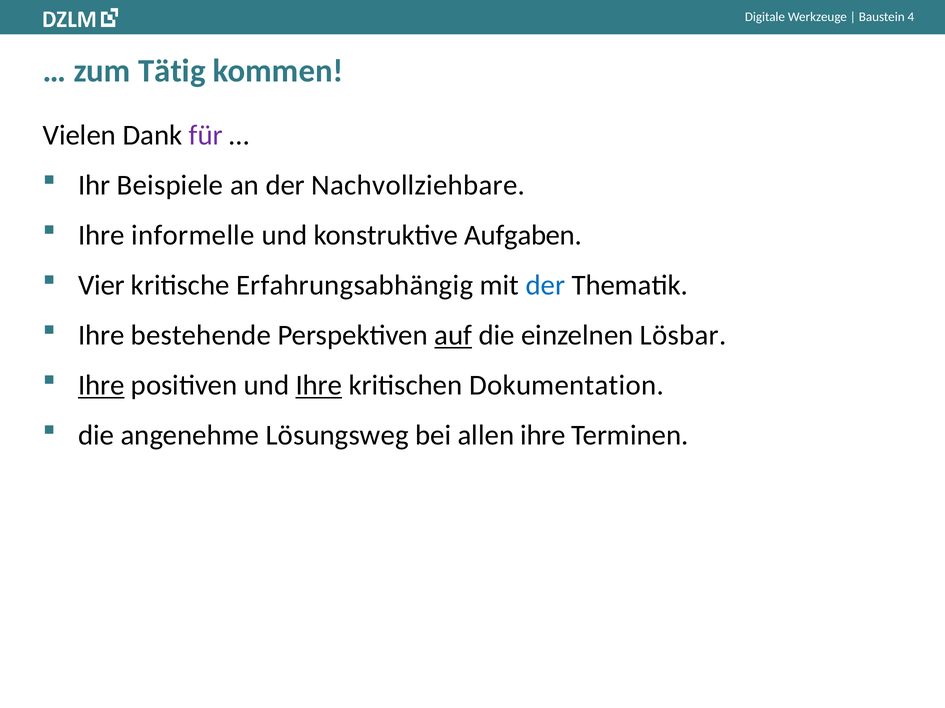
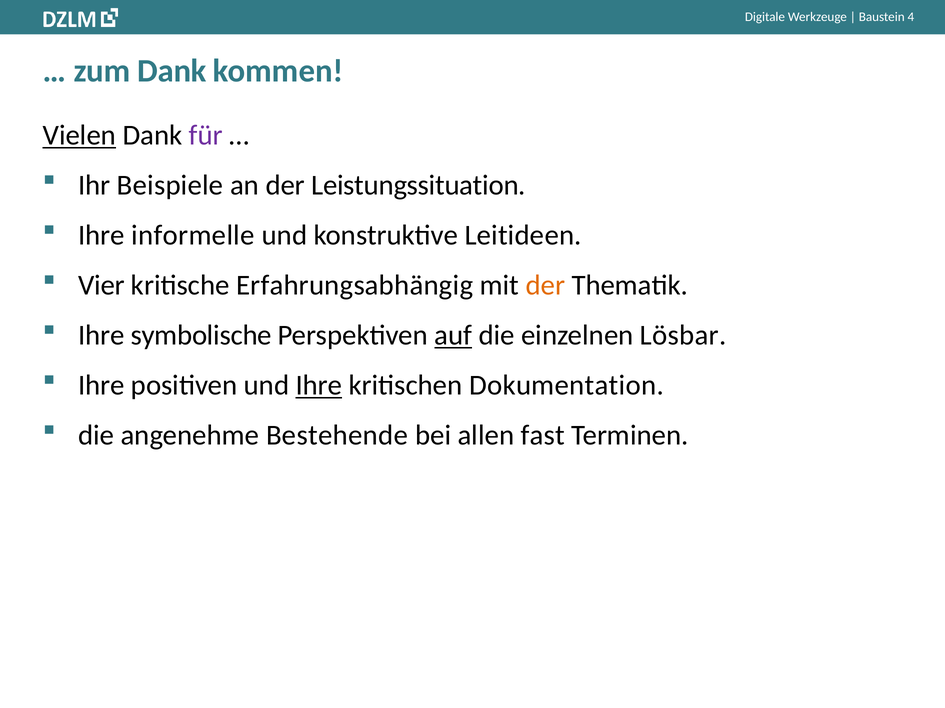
zum Tätig: Tätig -> Dank (172, 71)
Vielen underline: none -> present (79, 136)
Nachvollziehbare: Nachvollziehbare -> Leistungssituation (418, 186)
Aufgaben: Aufgaben -> Leitideen (523, 236)
der colour: blue -> orange (545, 286)
bestehende: bestehende -> symbolische (201, 336)
Ihre underline: present -> none (101, 386)
Lösungsweg: Lösungsweg -> Bestehende (337, 436)
allen ihre: ihre -> fast (543, 436)
